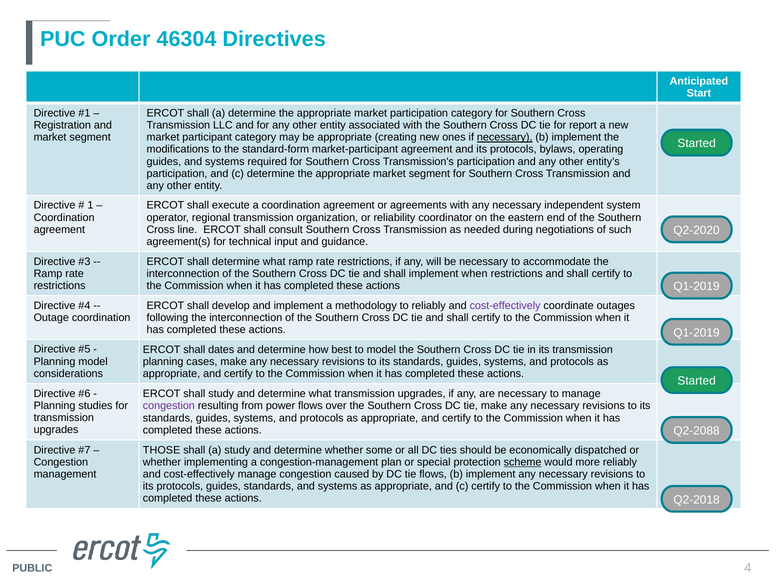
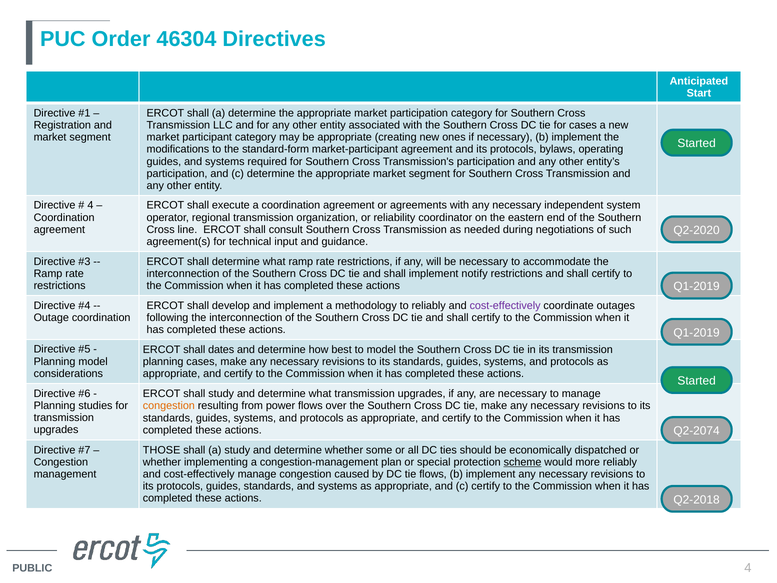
for report: report -> cases (583, 125)
necessary underline: present -> none (505, 137)
1: 1 -> 4 (90, 205)
implement when: when -> notify (475, 273)
congestion colour: purple -> orange (169, 406)
Q2-2088: Q2-2088 -> Q2-2074 (697, 431)
